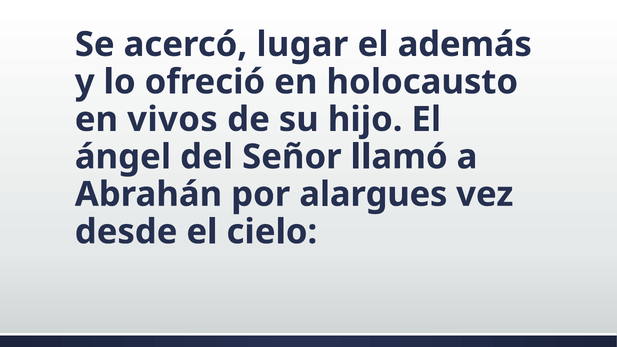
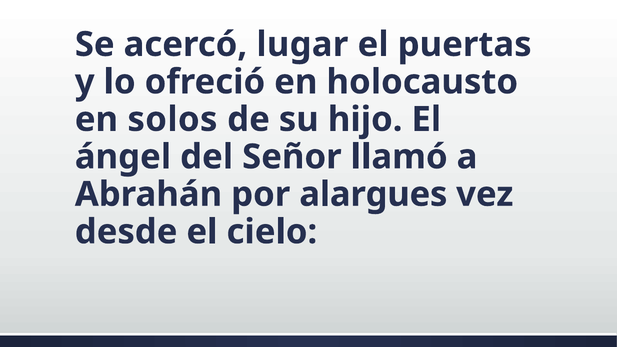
además: además -> puertas (465, 44)
vivos: vivos -> solos (172, 119)
